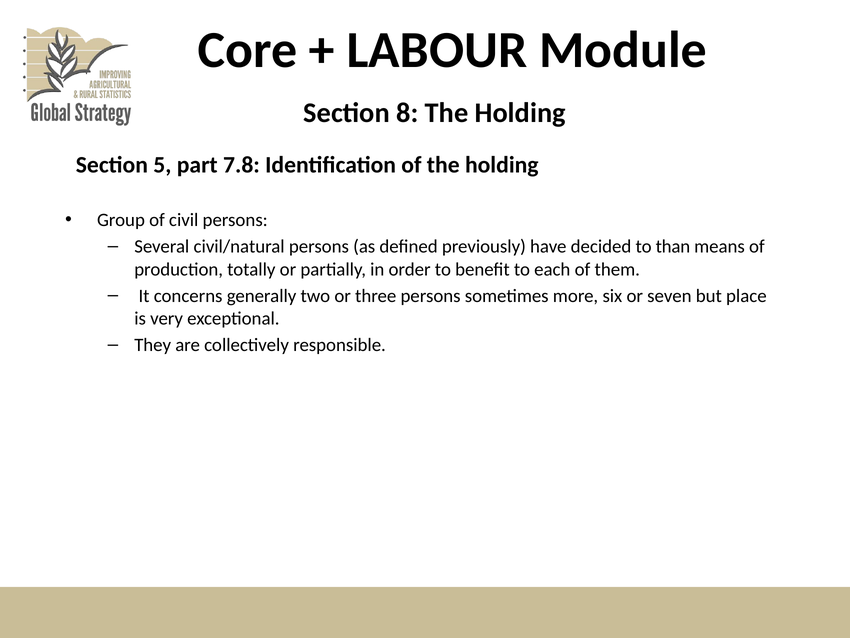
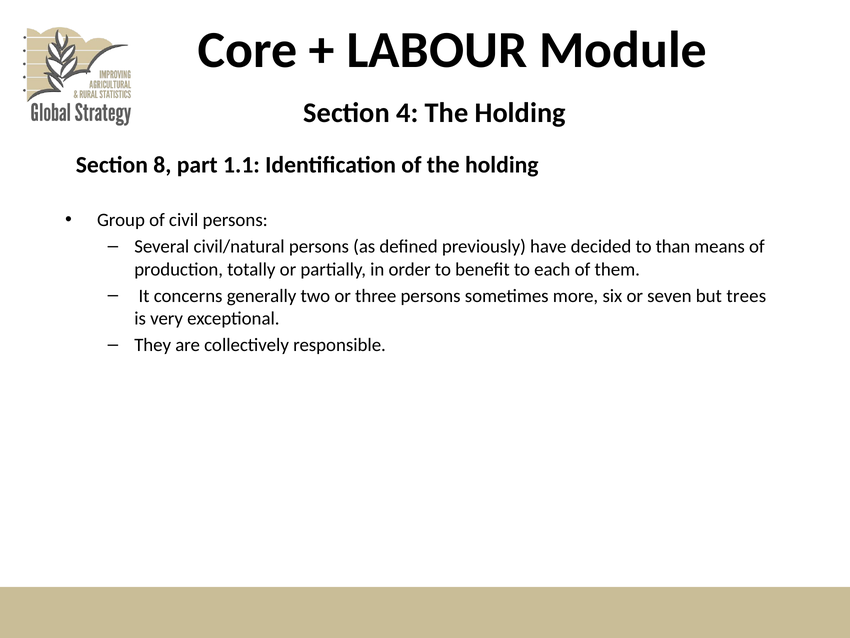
8: 8 -> 4 (407, 113)
5: 5 -> 8 (162, 165)
7.8: 7.8 -> 1.1 (241, 165)
place: place -> trees (746, 296)
